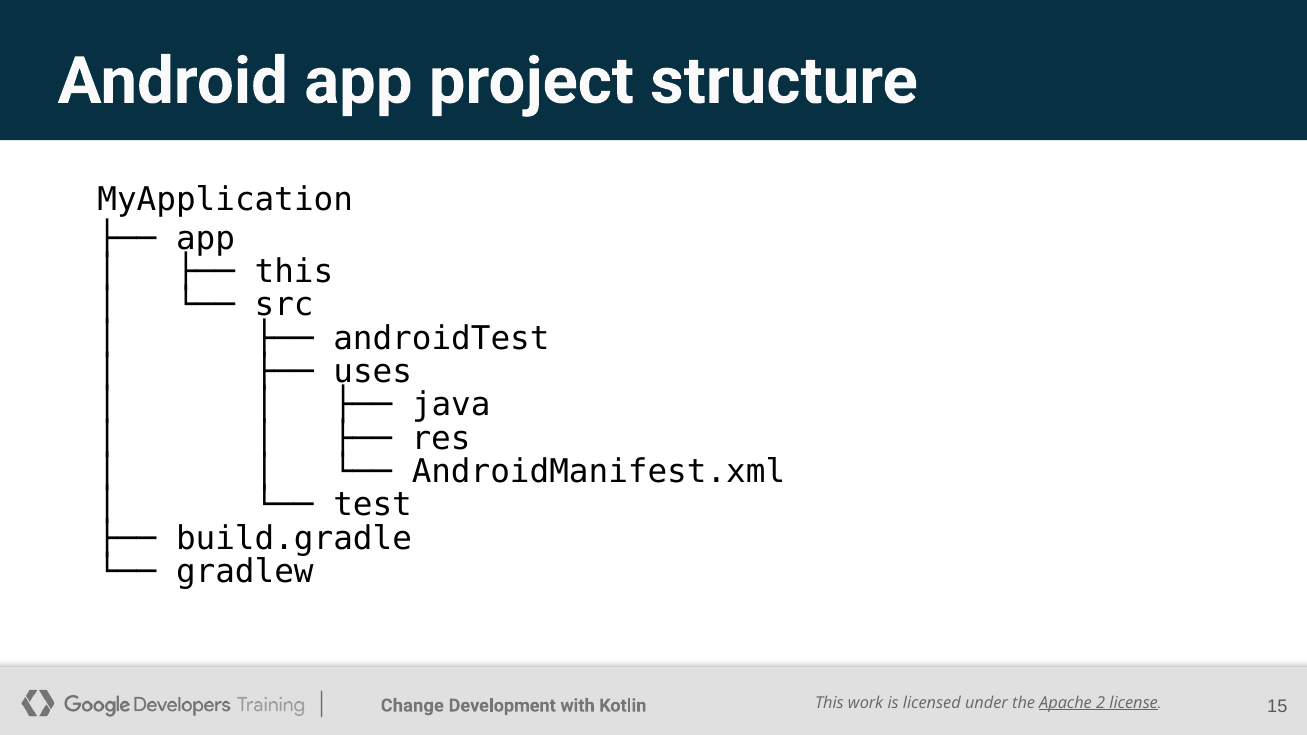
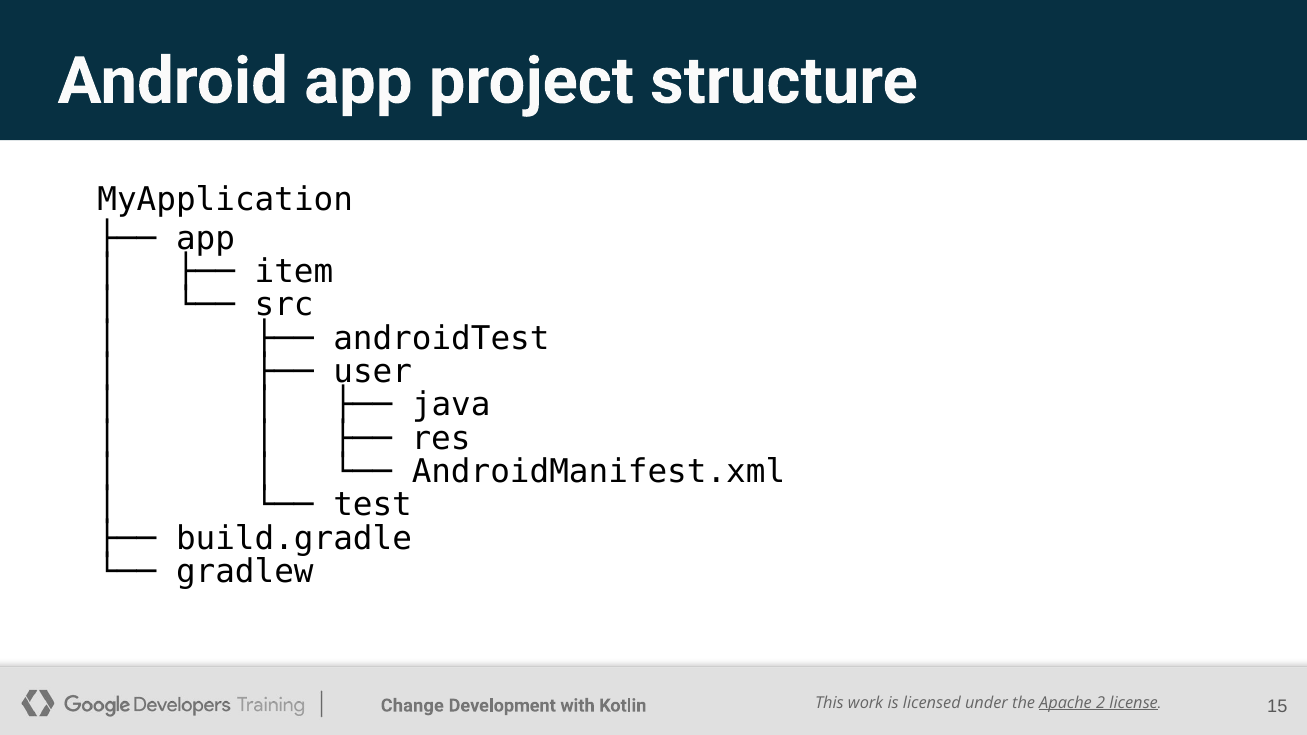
this: this -> item (294, 272)
uses: uses -> user (373, 372)
